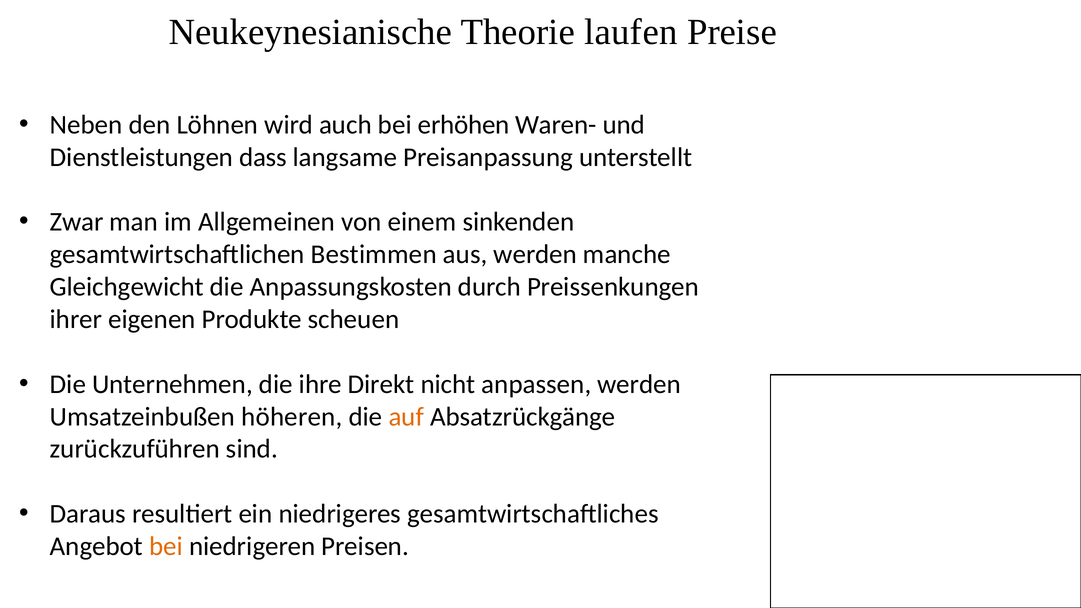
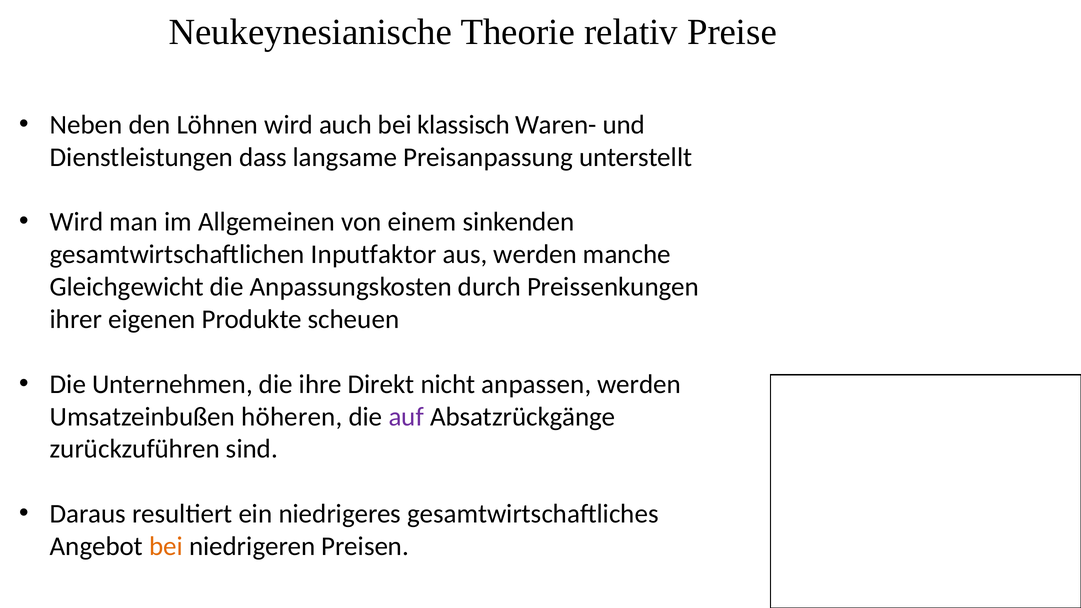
laufen: laufen -> relativ (631, 32)
erhöhen: erhöhen -> klassisch (464, 125)
Zwar: Zwar -> Wird (77, 222)
Bestimmen: Bestimmen -> Inputfaktor (374, 254)
auf colour: orange -> purple (406, 417)
